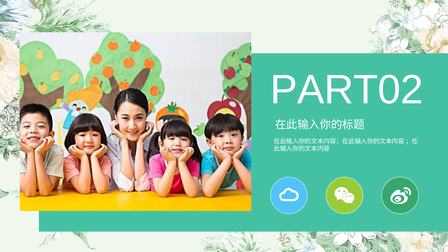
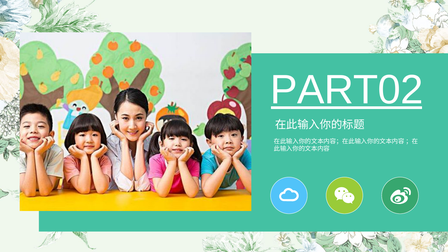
PART02 underline: none -> present (347, 90)
